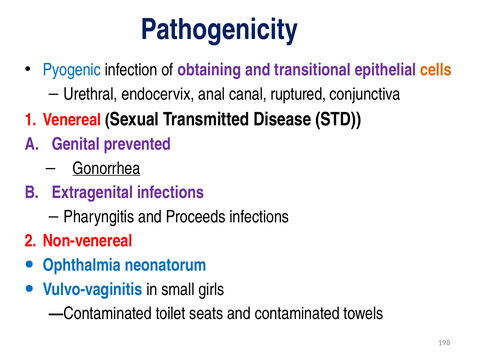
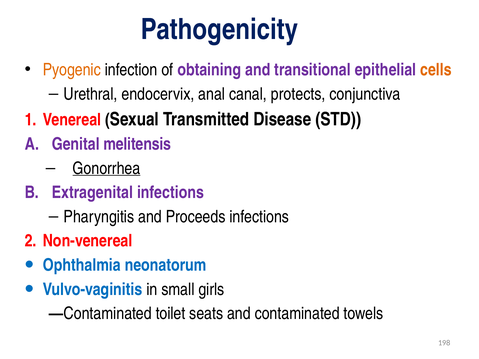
Pyogenic colour: blue -> orange (72, 70)
ruptured: ruptured -> protects (298, 94)
prevented: prevented -> melitensis (137, 144)
